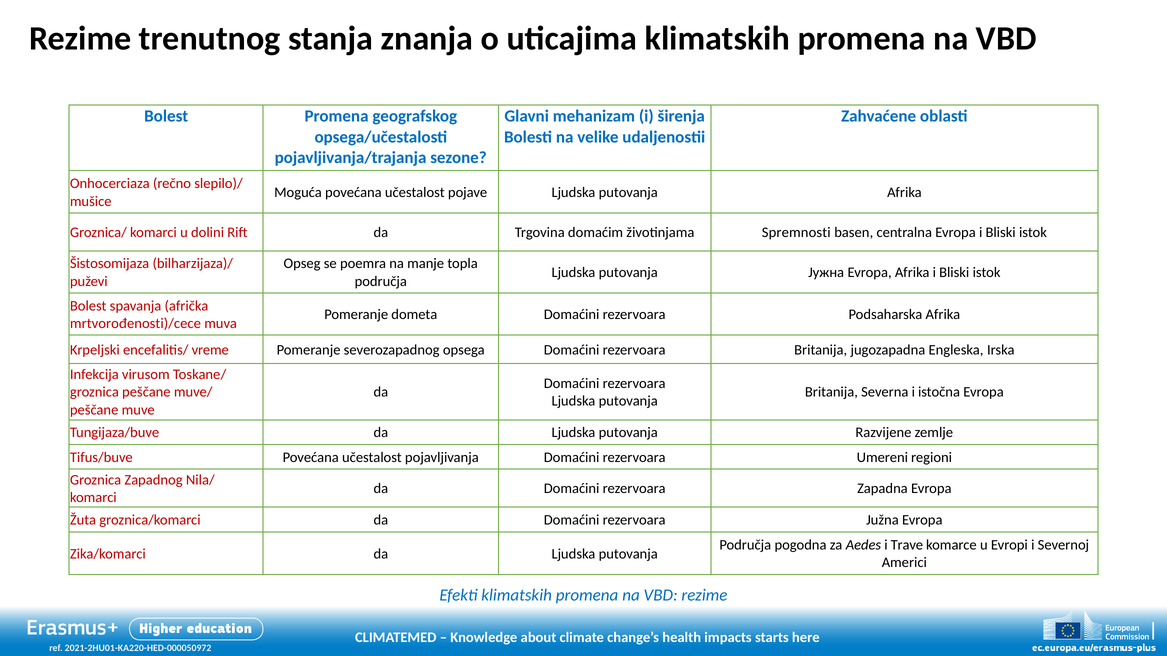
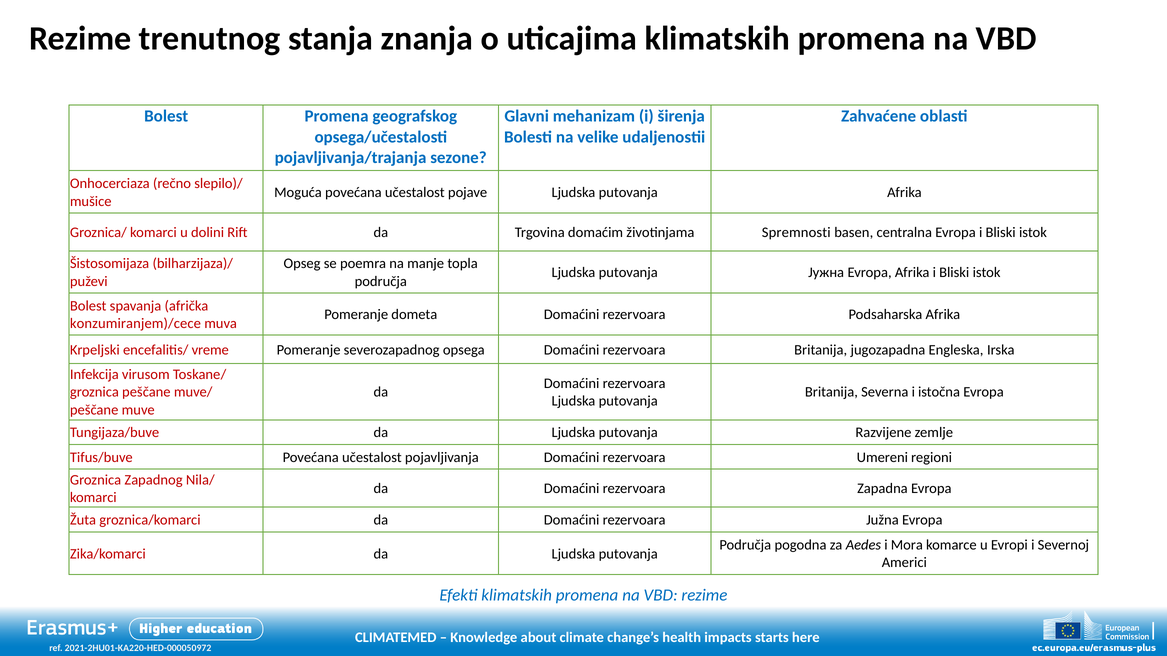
mrtvorođenosti)/cece: mrtvorođenosti)/cece -> konzumiranjem)/cece (135, 324)
Trave: Trave -> Mora (907, 545)
